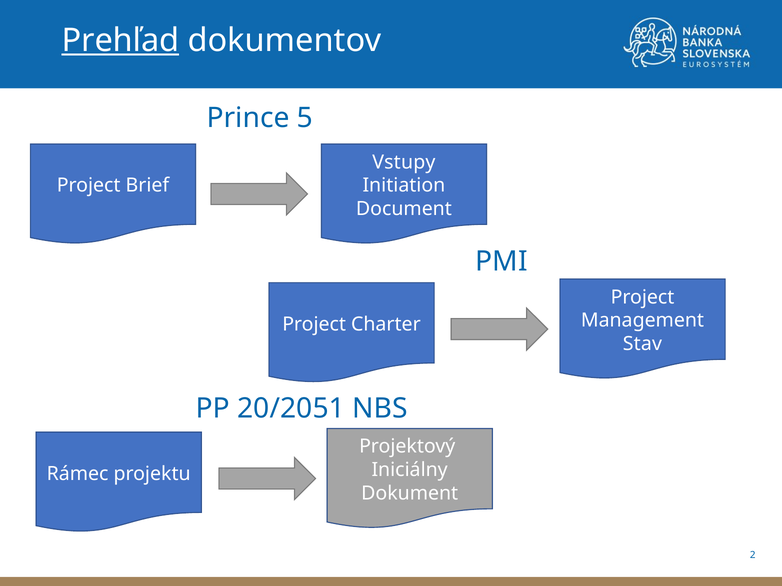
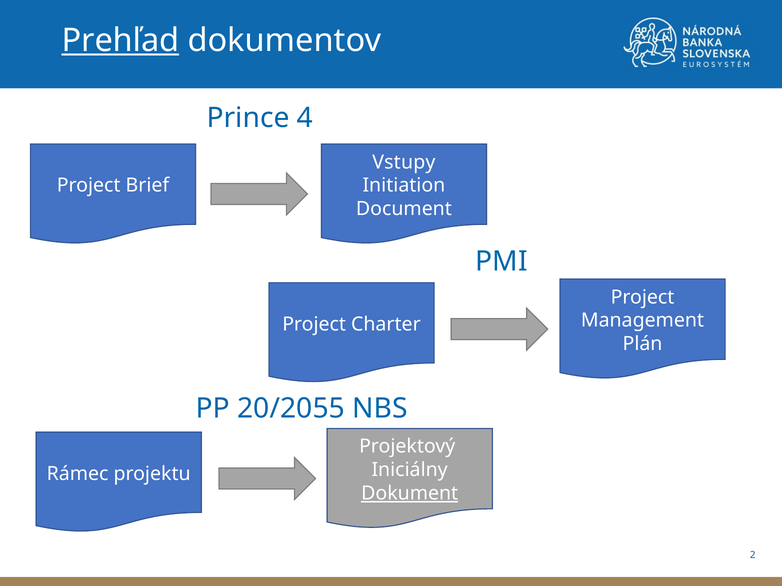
5: 5 -> 4 (305, 118)
Stav: Stav -> Plán (643, 344)
20/2051: 20/2051 -> 20/2055 (291, 409)
Dokument underline: none -> present (410, 494)
